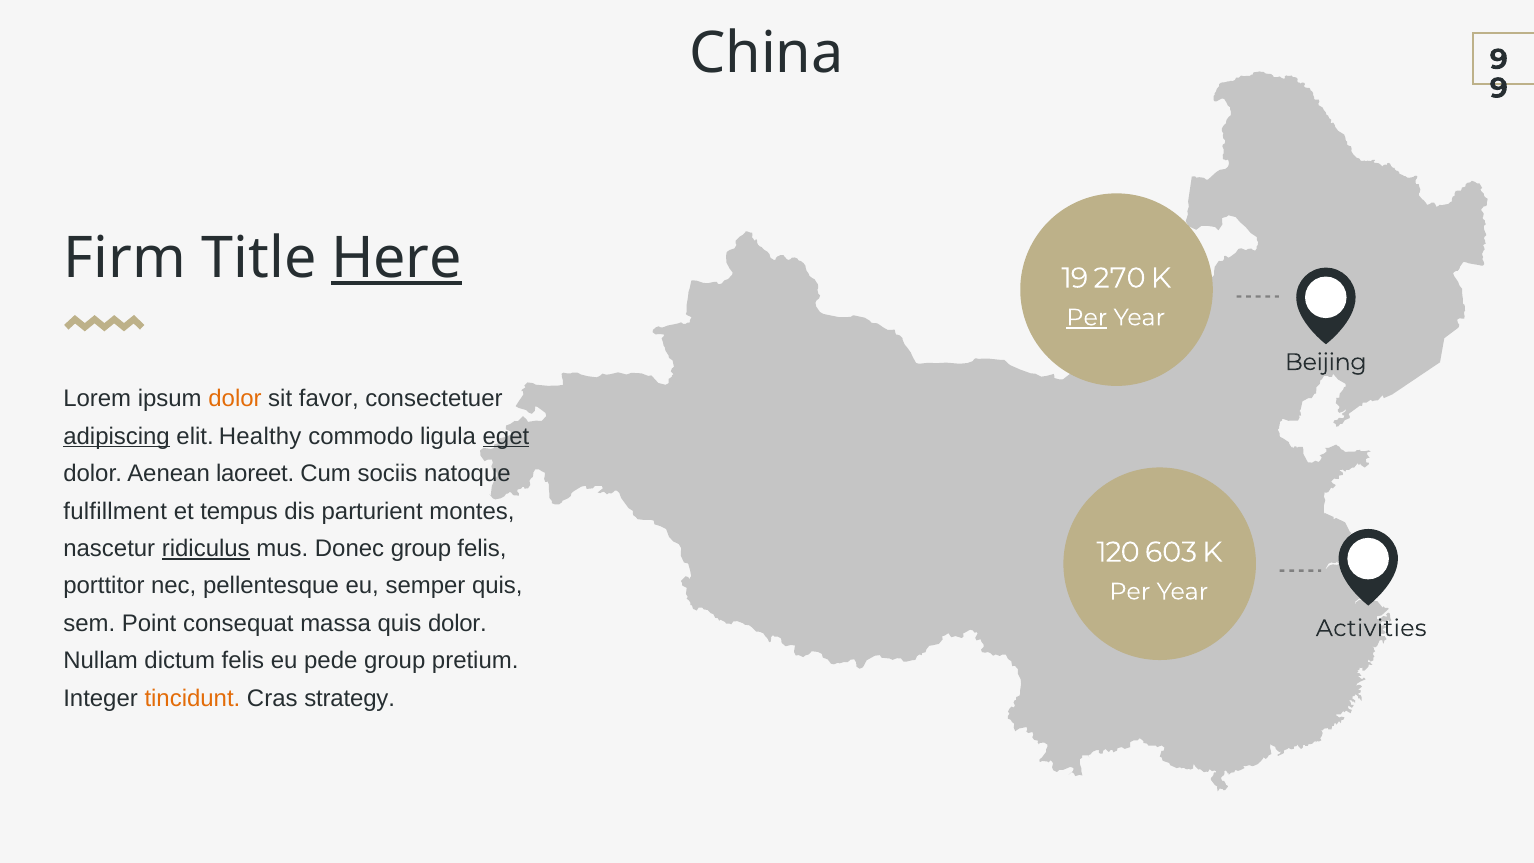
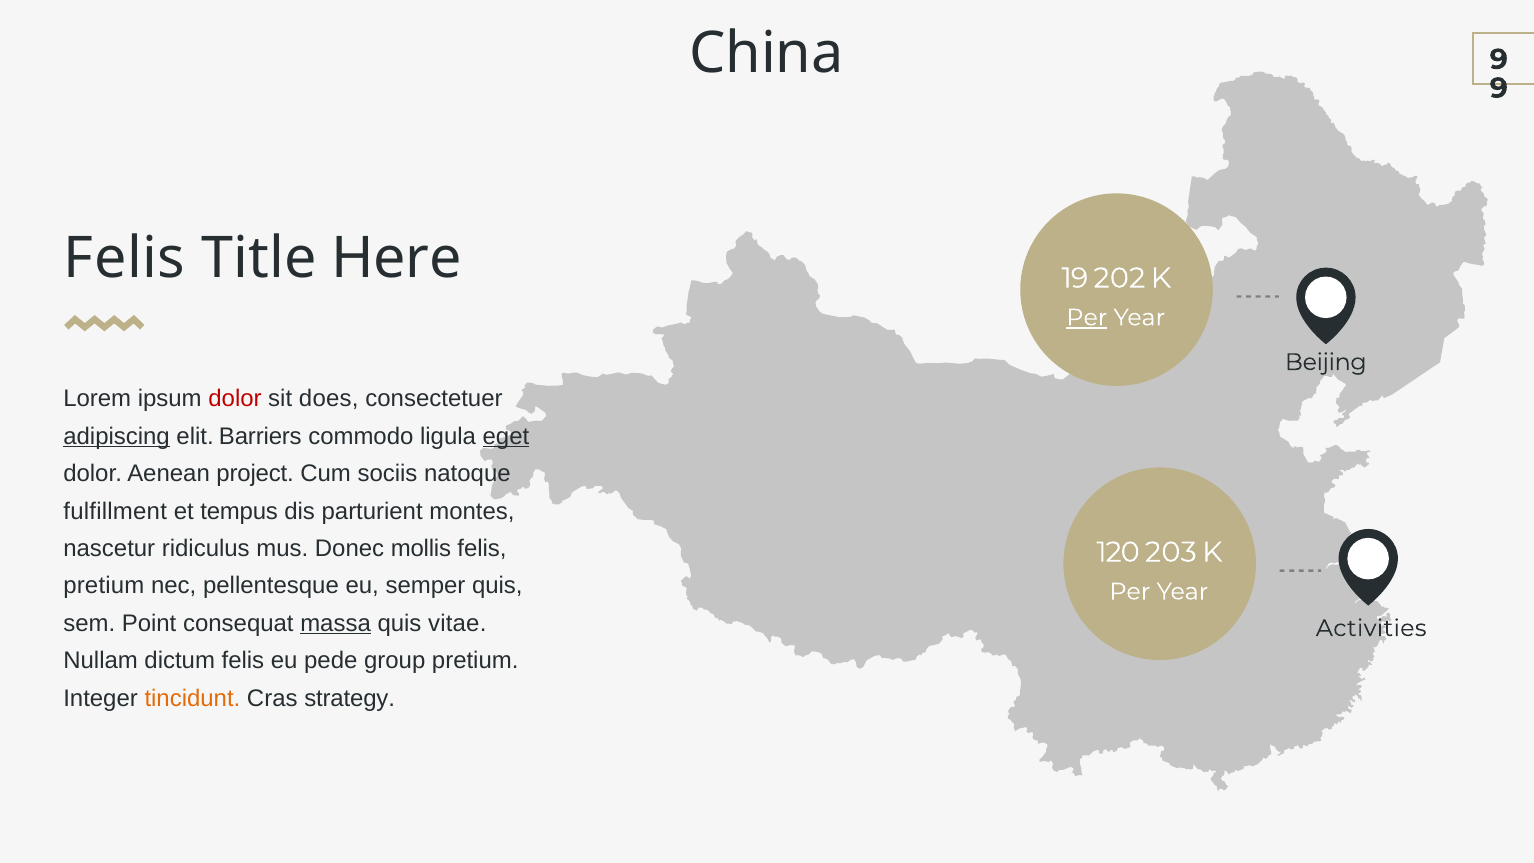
Firm: Firm -> Felis (125, 258)
Here underline: present -> none (397, 258)
270: 270 -> 202 (1119, 278)
dolor colour: orange -> red (235, 399)
favor: favor -> does (329, 399)
Healthy: Healthy -> Barriers (260, 436)
laoreet: laoreet -> project (255, 474)
ridiculus underline: present -> none (206, 549)
Donec group: group -> mollis (421, 549)
603: 603 -> 203 (1171, 552)
porttitor: porttitor -> pretium (104, 586)
massa underline: none -> present (336, 623)
quis dolor: dolor -> vitae (457, 623)
